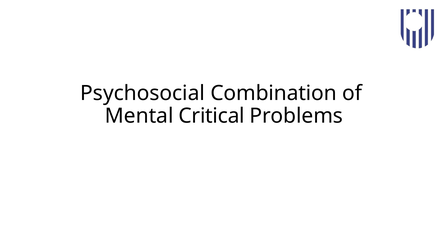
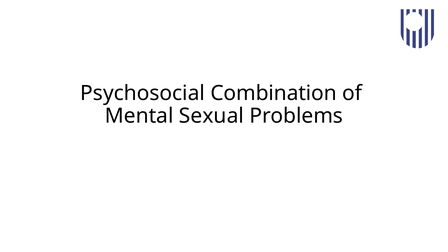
Critical: Critical -> Sexual (211, 116)
